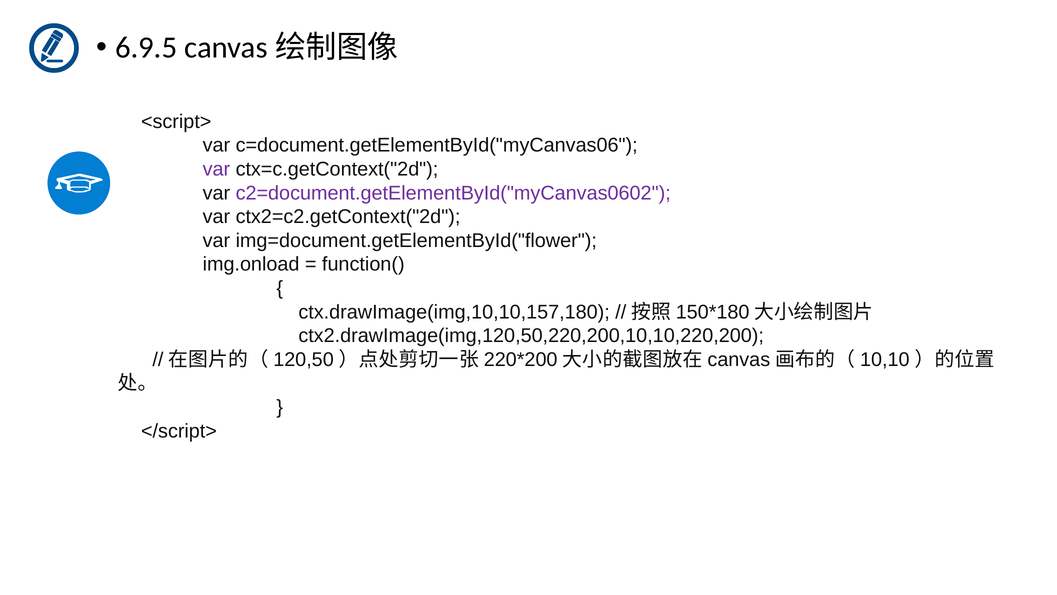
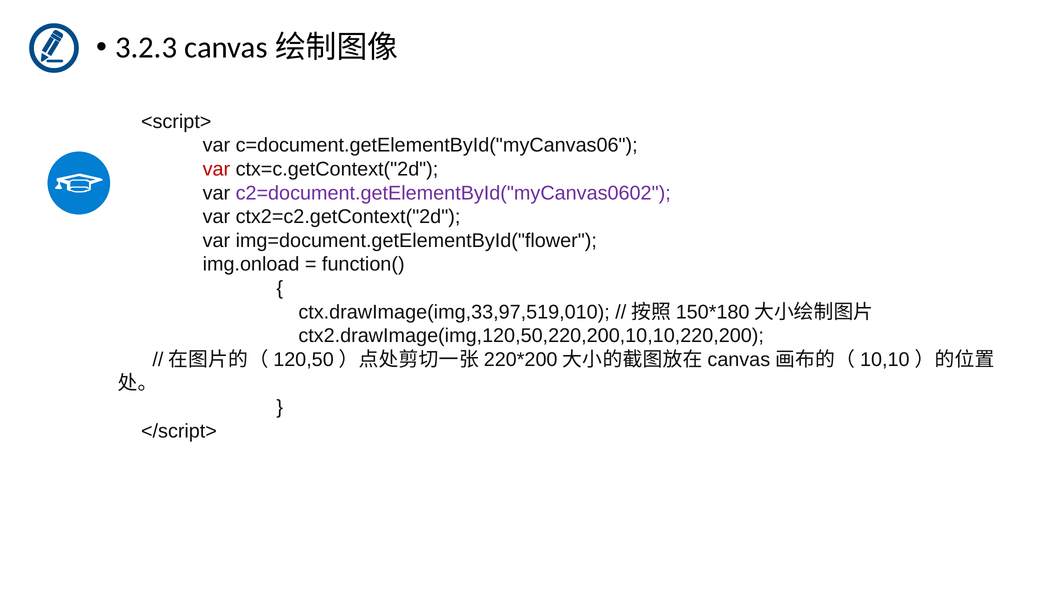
6.9.5: 6.9.5 -> 3.2.3 (146, 48)
var colour: purple -> red (216, 169)
ctx.drawImage(img,10,10,157,180: ctx.drawImage(img,10,10,157,180 -> ctx.drawImage(img,33,97,519,010 (454, 312)
